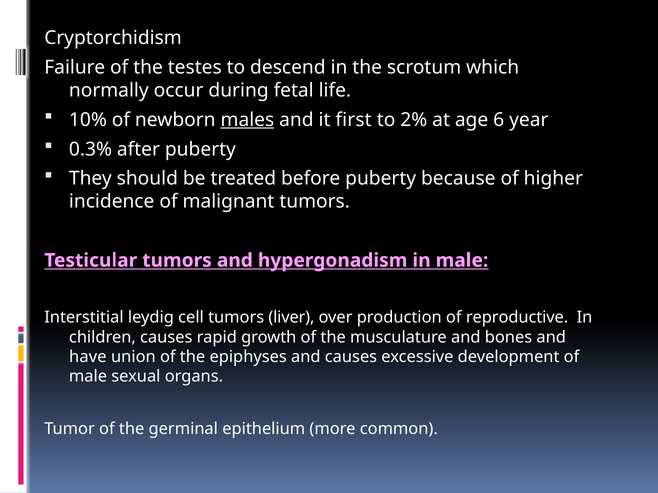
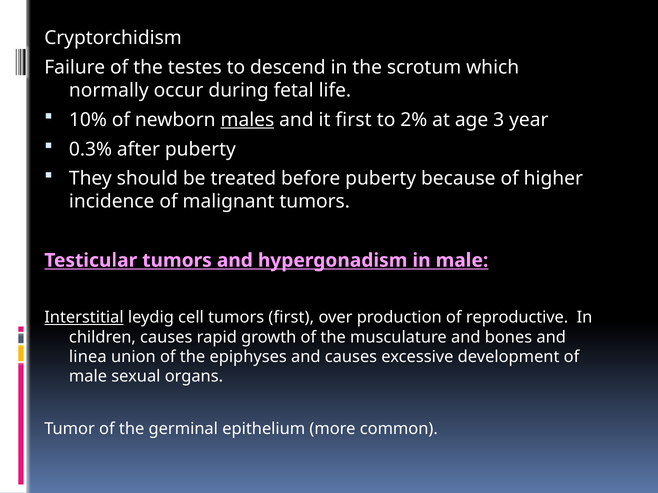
6: 6 -> 3 (499, 120)
Interstitial underline: none -> present (84, 318)
tumors liver: liver -> first (291, 318)
have: have -> linea (88, 357)
